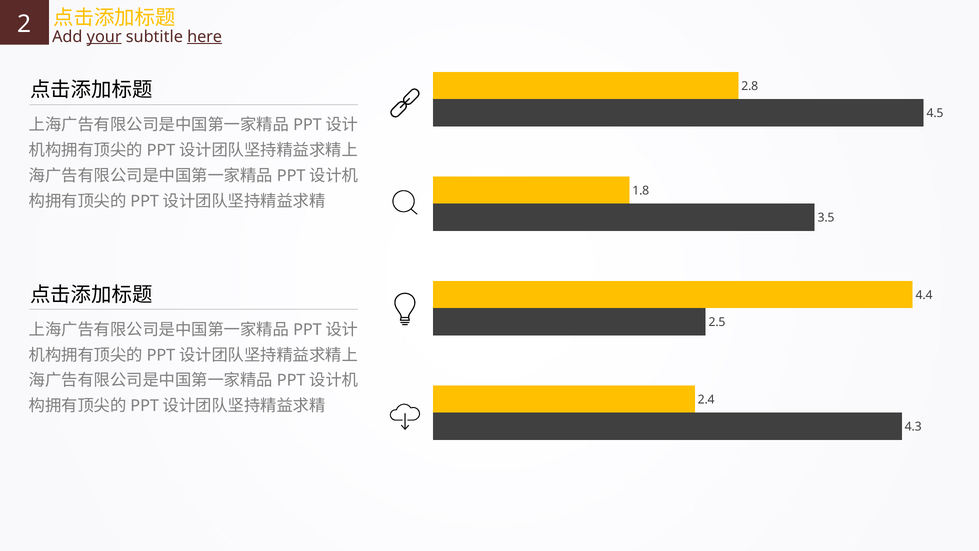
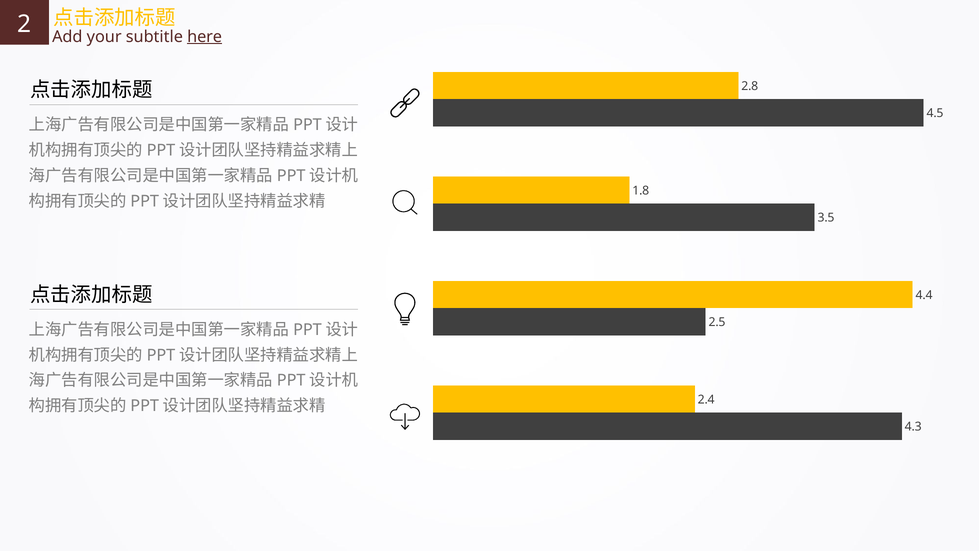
your underline: present -> none (104, 37)
